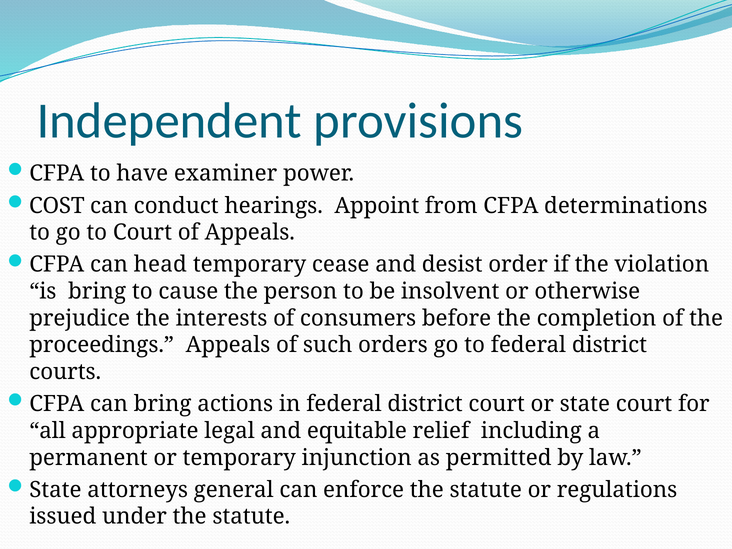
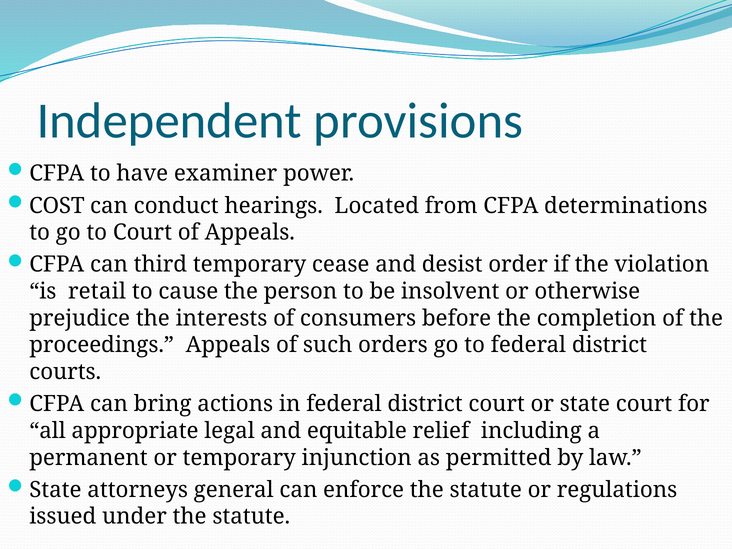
Appoint: Appoint -> Located (377, 206)
head: head -> third (160, 265)
is bring: bring -> retail (97, 291)
